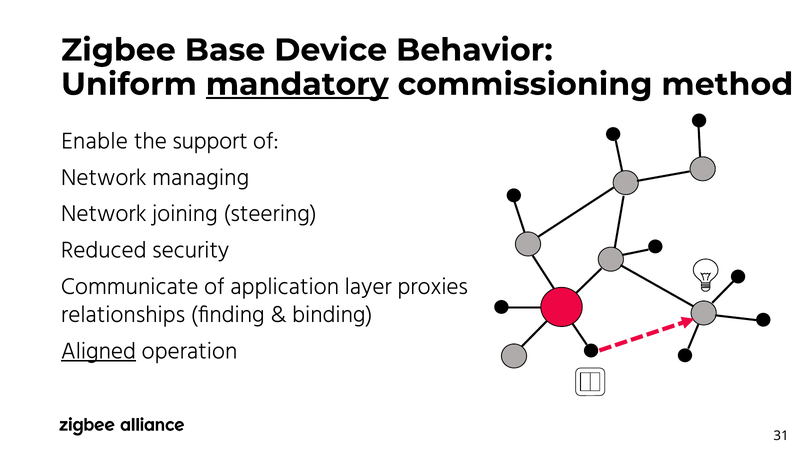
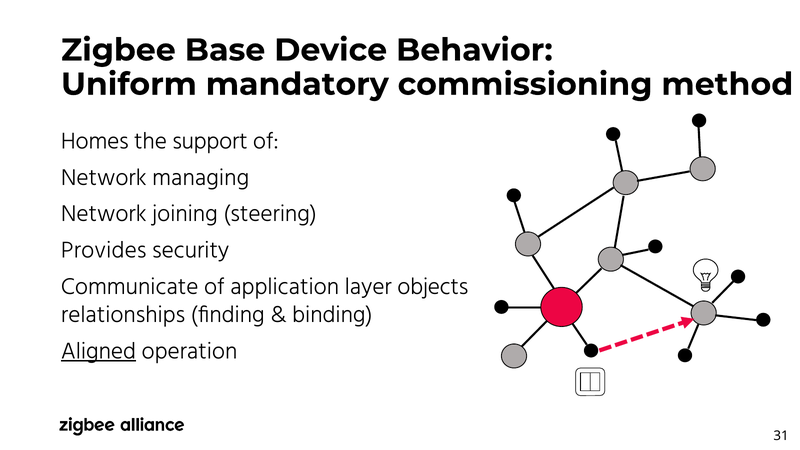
mandatory underline: present -> none (297, 84)
Enable: Enable -> Homes (95, 141)
Reduced: Reduced -> Provides (104, 250)
proxies: proxies -> objects (433, 286)
